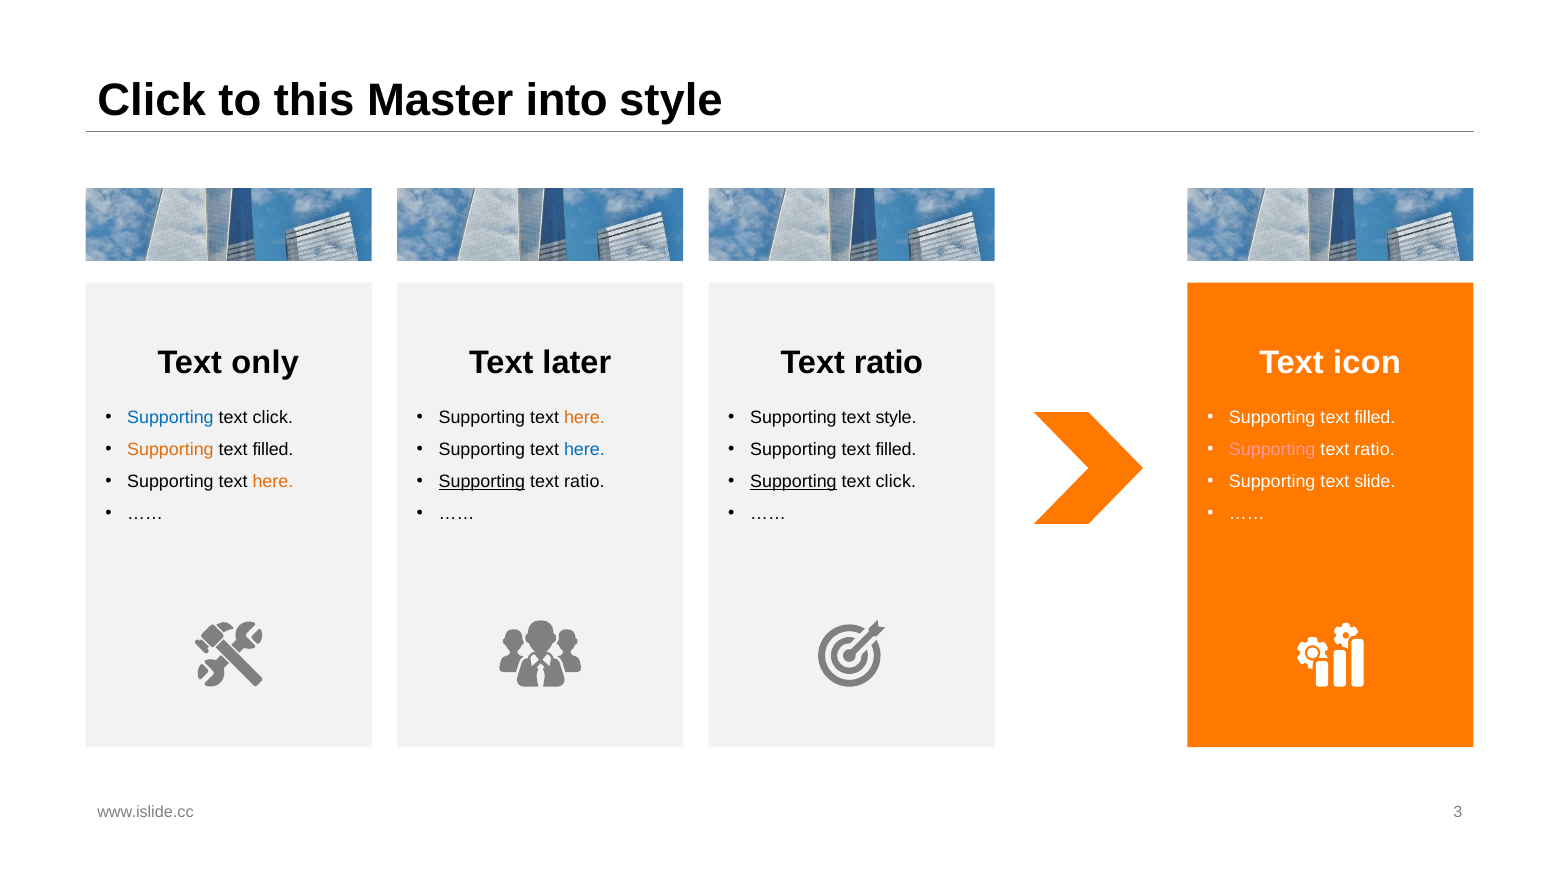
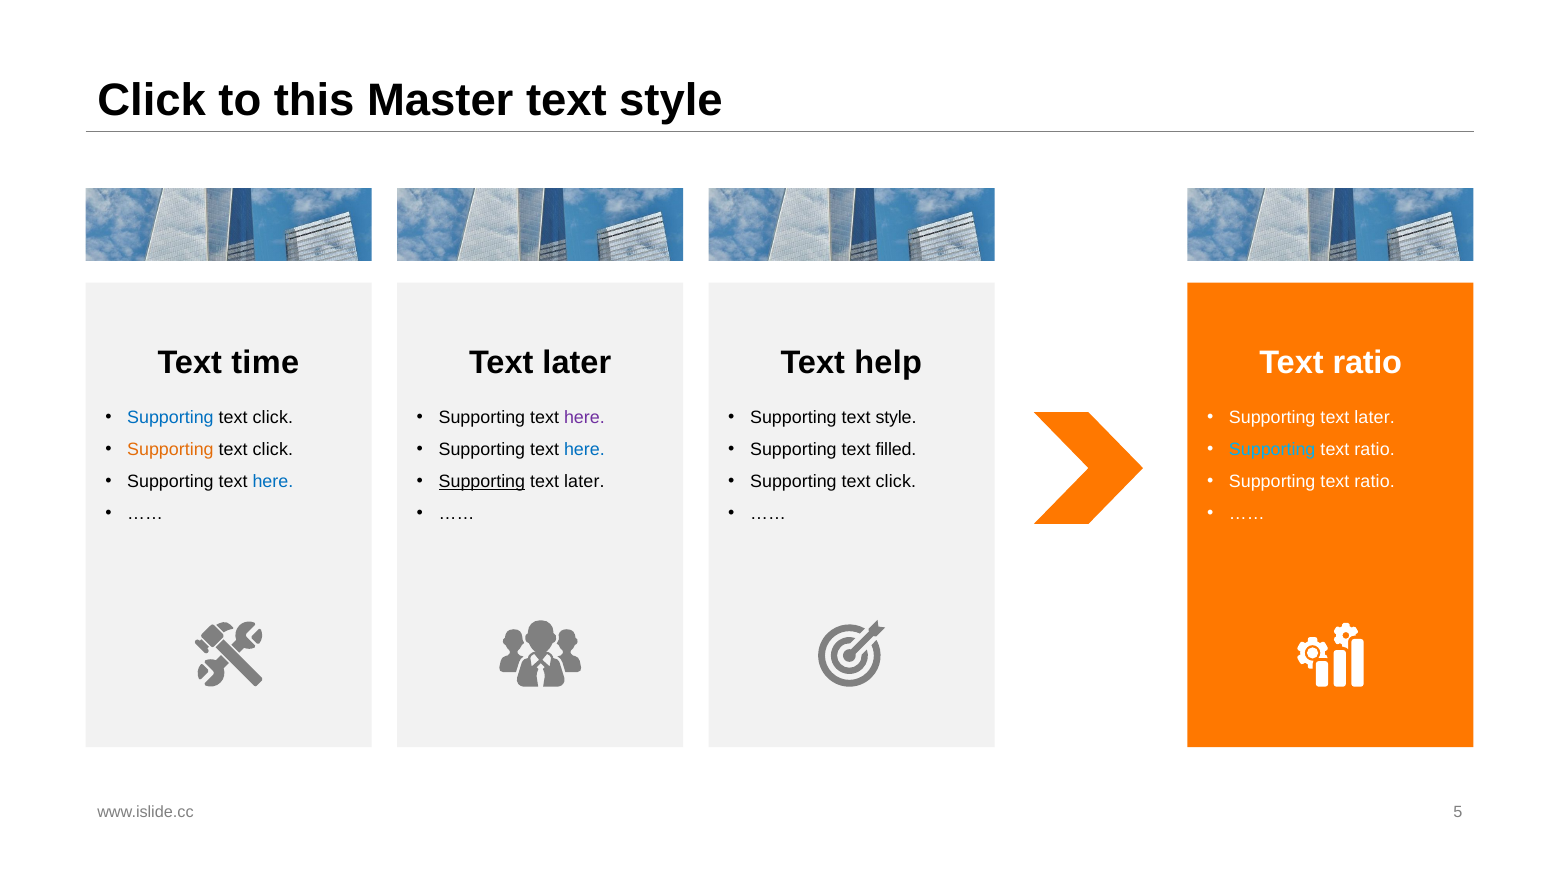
Master into: into -> text (566, 101)
only: only -> time (265, 363)
ratio: ratio -> help (888, 363)
icon: icon -> ratio (1367, 363)
here colour: orange -> purple (584, 418)
filled: filled -> later (1375, 418)
filled: filled -> click (273, 450)
Supporting colour: pink -> light blue (1272, 450)
here colour: orange -> blue (273, 482)
ratio: ratio -> later (584, 482)
Supporting underline: present -> none (793, 482)
slide: slide -> ratio (1375, 482)
3: 3 -> 5 (1458, 813)
